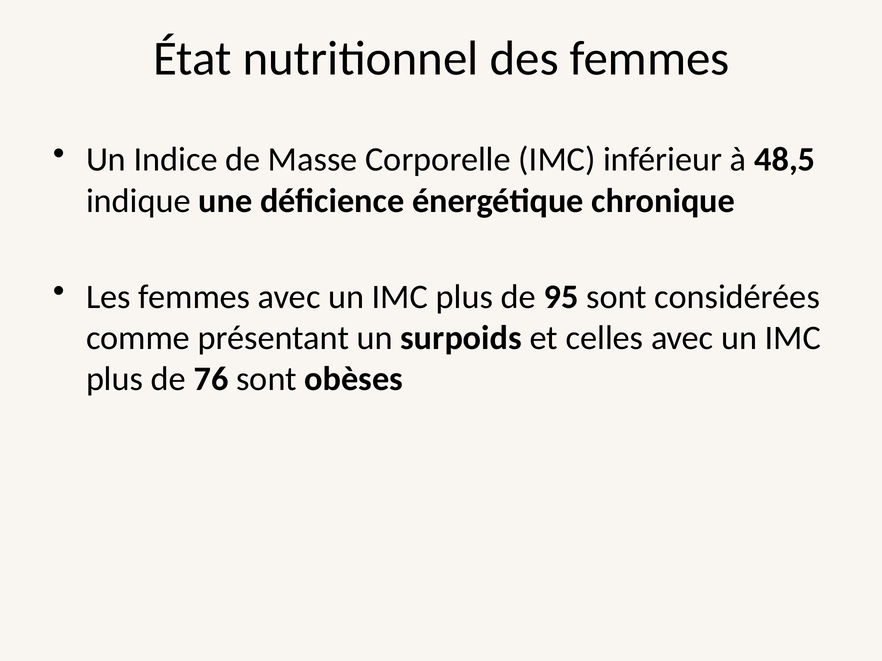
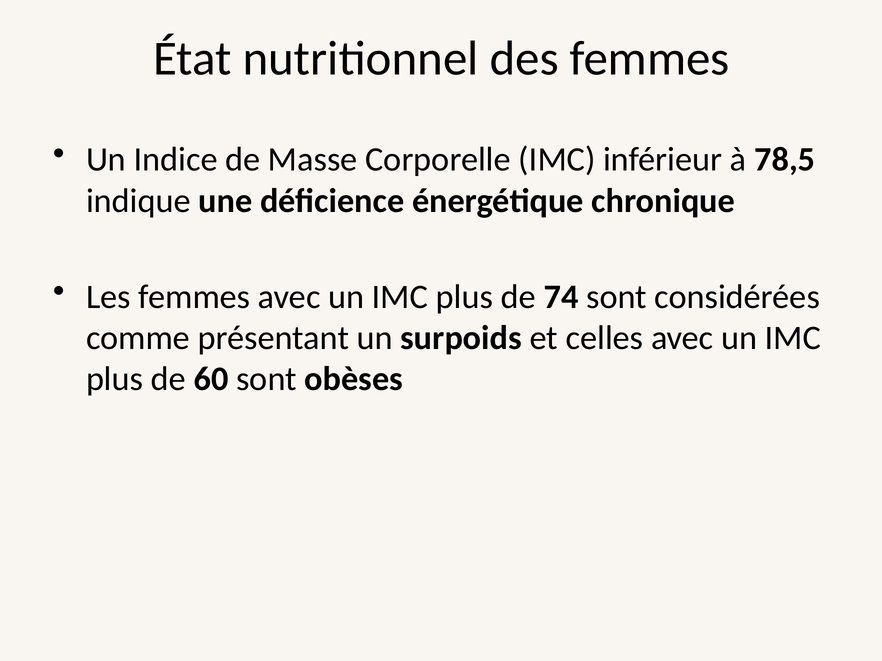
48,5: 48,5 -> 78,5 (785, 160)
95: 95 -> 74 (561, 297)
76: 76 -> 60 (211, 379)
